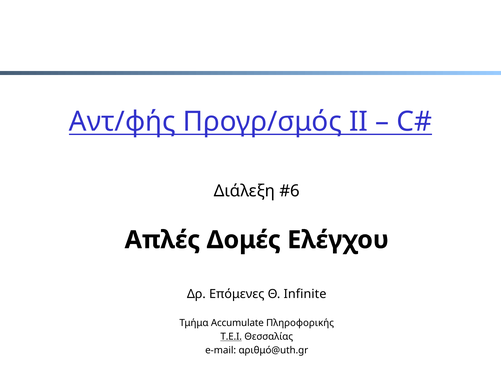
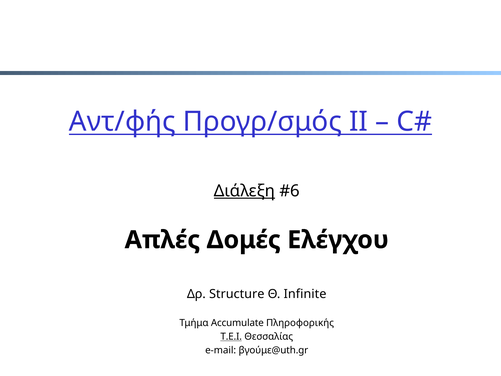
Διάλεξη underline: none -> present (244, 191)
Επόμενες: Επόμενες -> Structure (237, 294)
αριθμό@uth.gr: αριθμό@uth.gr -> βγούμε@uth.gr (273, 350)
